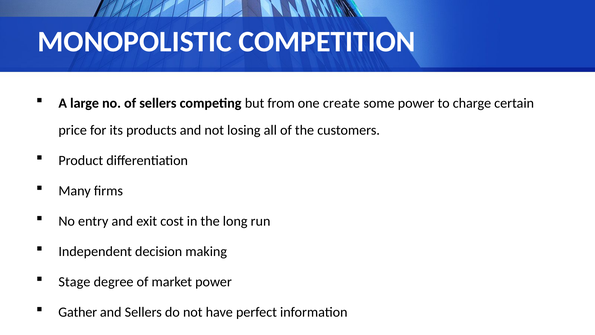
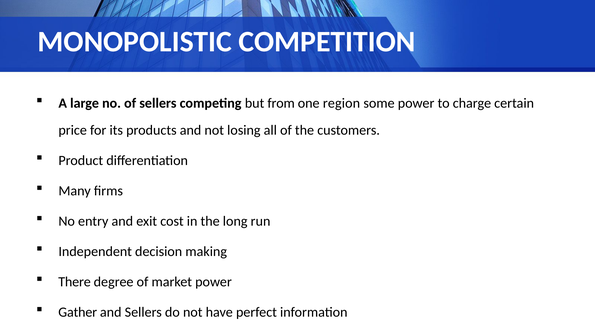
create: create -> region (341, 103)
Stage: Stage -> There (75, 282)
